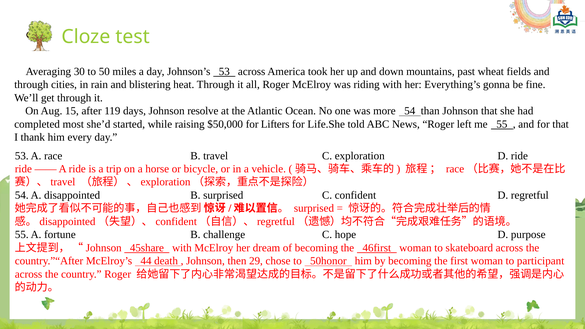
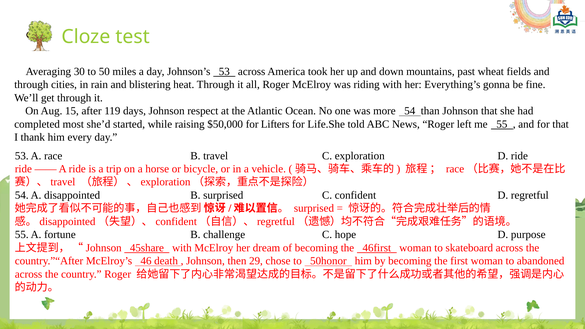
resolve: resolve -> respect (203, 111)
44: 44 -> 46 (146, 261)
participant: participant -> abandoned (541, 261)
